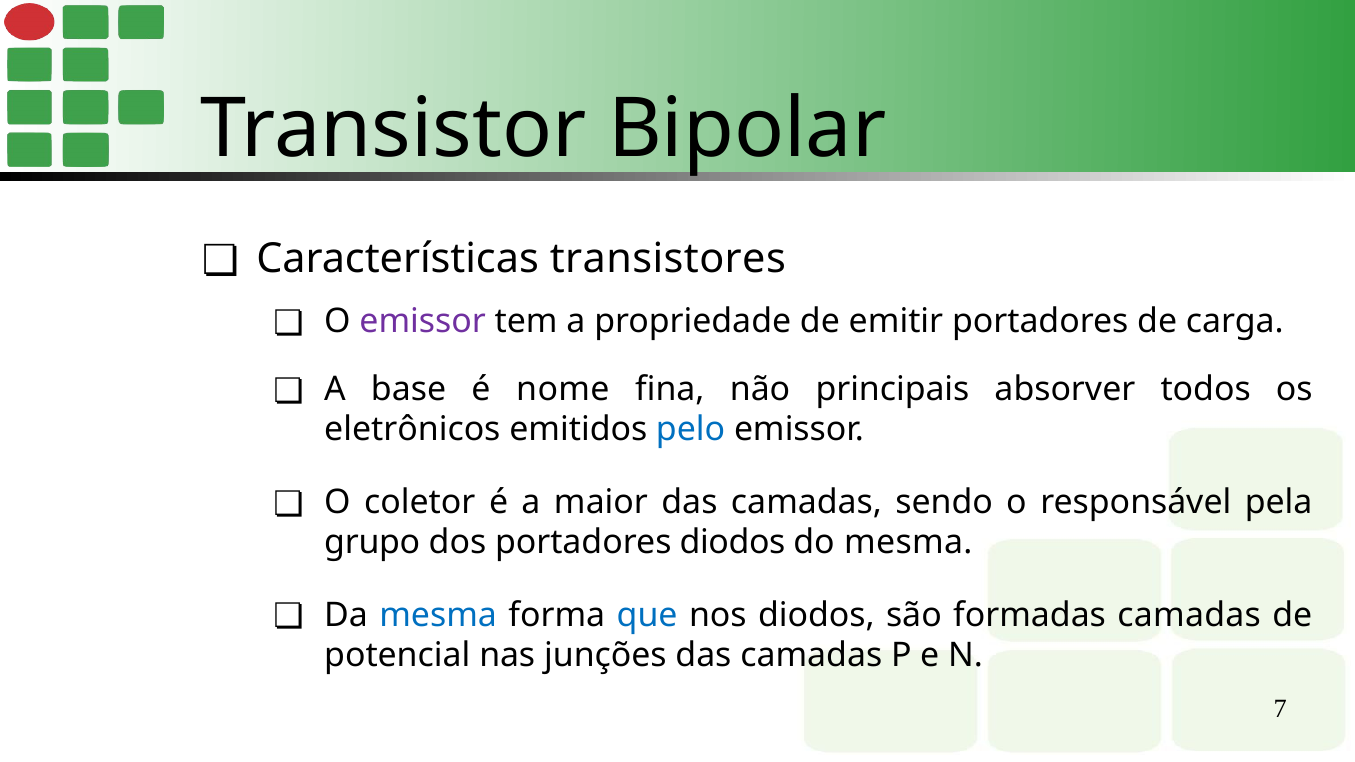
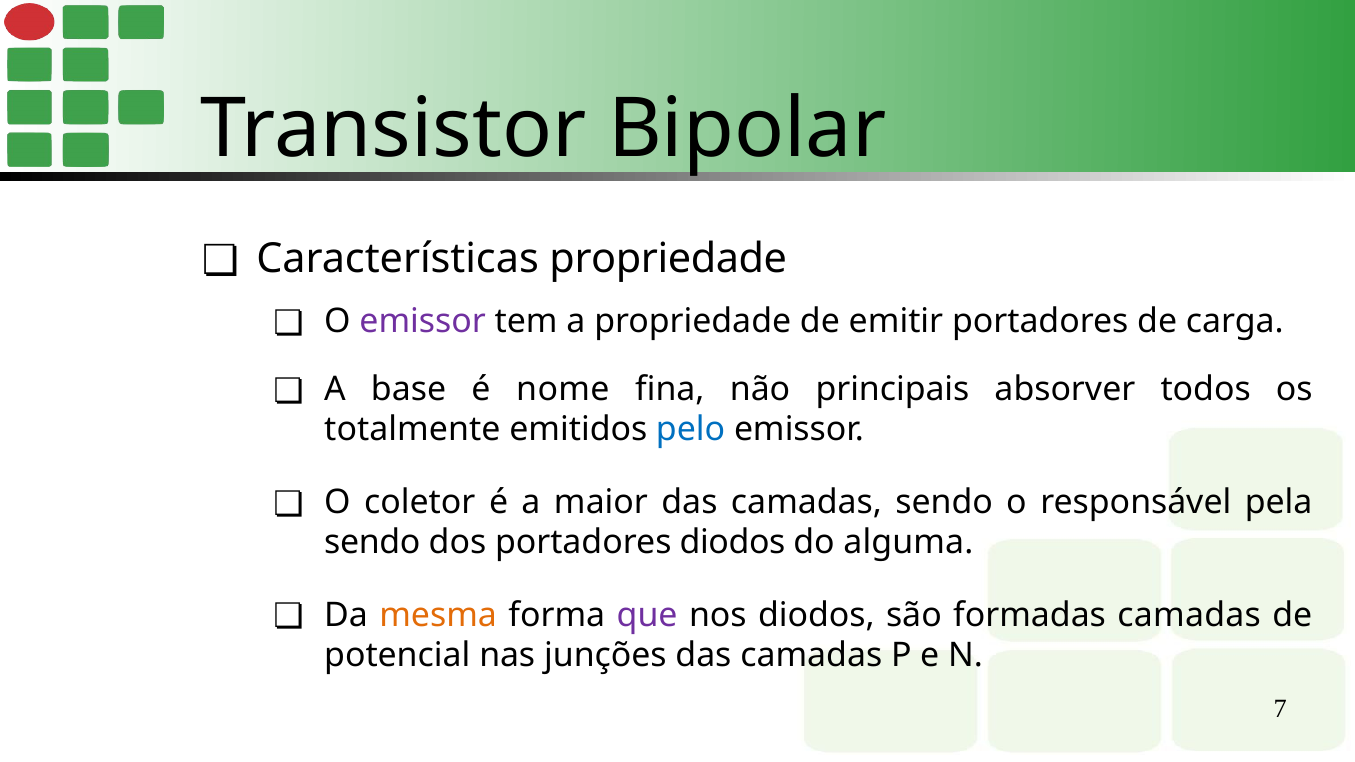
Características transistores: transistores -> propriedade (668, 259)
eletrônicos: eletrônicos -> totalmente (412, 430)
grupo: grupo -> sendo (372, 543)
do mesma: mesma -> alguma (908, 543)
mesma colour: blue -> orange (438, 615)
que colour: blue -> purple (647, 615)
